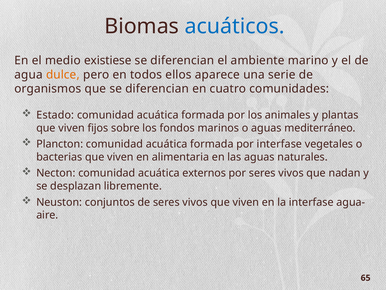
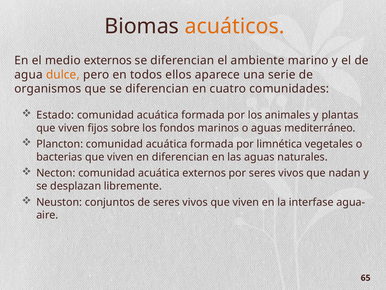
acuáticos colour: blue -> orange (235, 26)
medio existiese: existiese -> externos (108, 60)
por interfase: interfase -> limnética (279, 144)
en alimentaria: alimentaria -> diferencian (180, 157)
